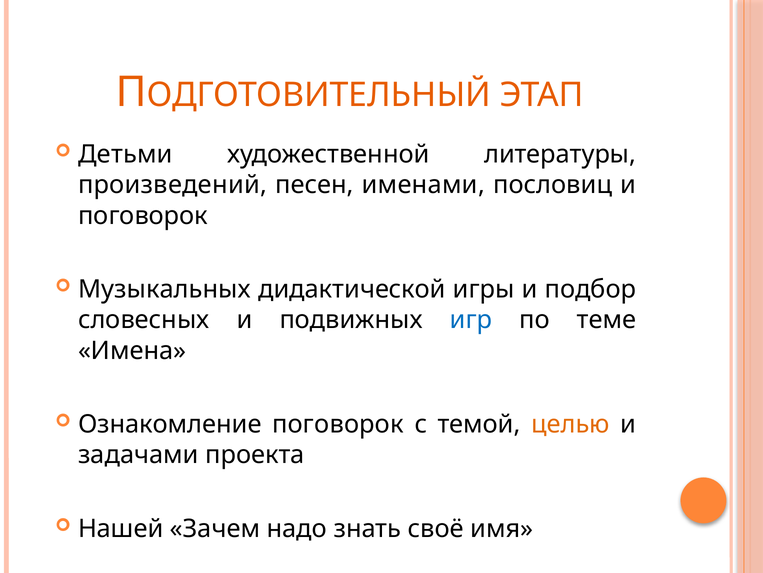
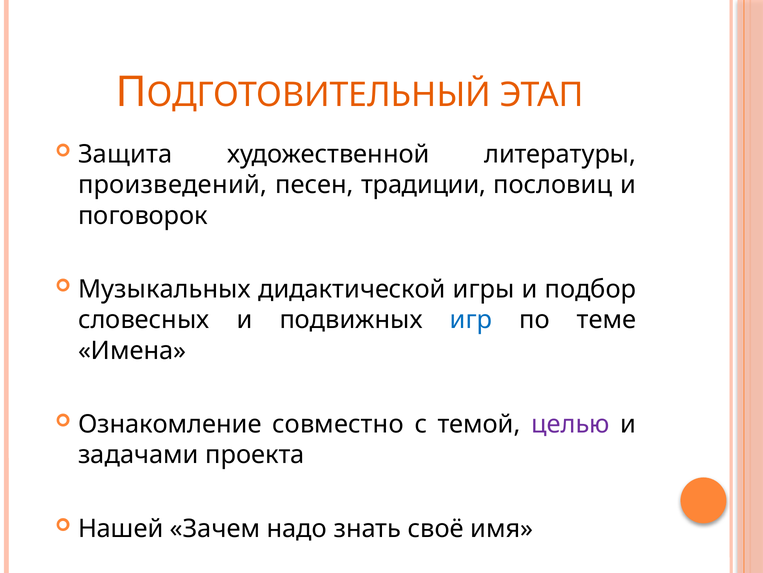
Детьми: Детьми -> Защита (125, 154)
именами: именами -> традиции (424, 185)
Ознакомление поговорок: поговорок -> совместно (338, 424)
целью colour: orange -> purple (570, 424)
